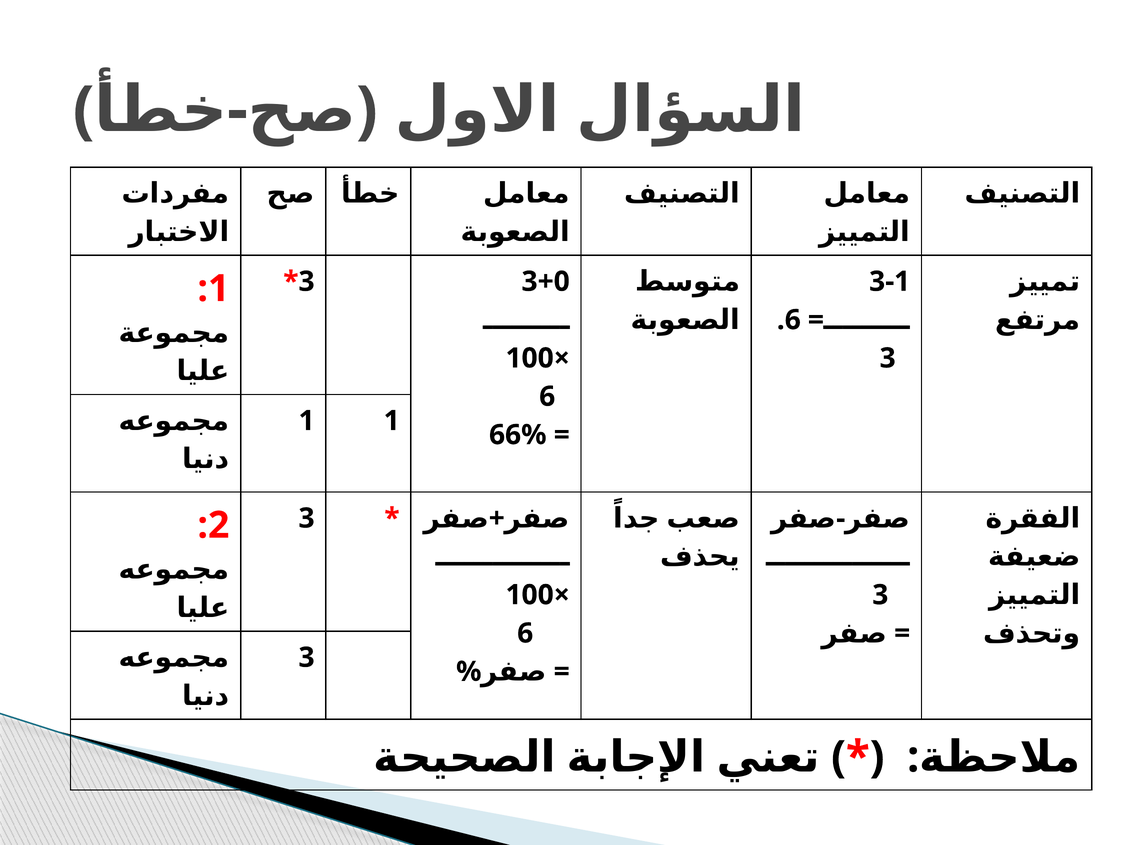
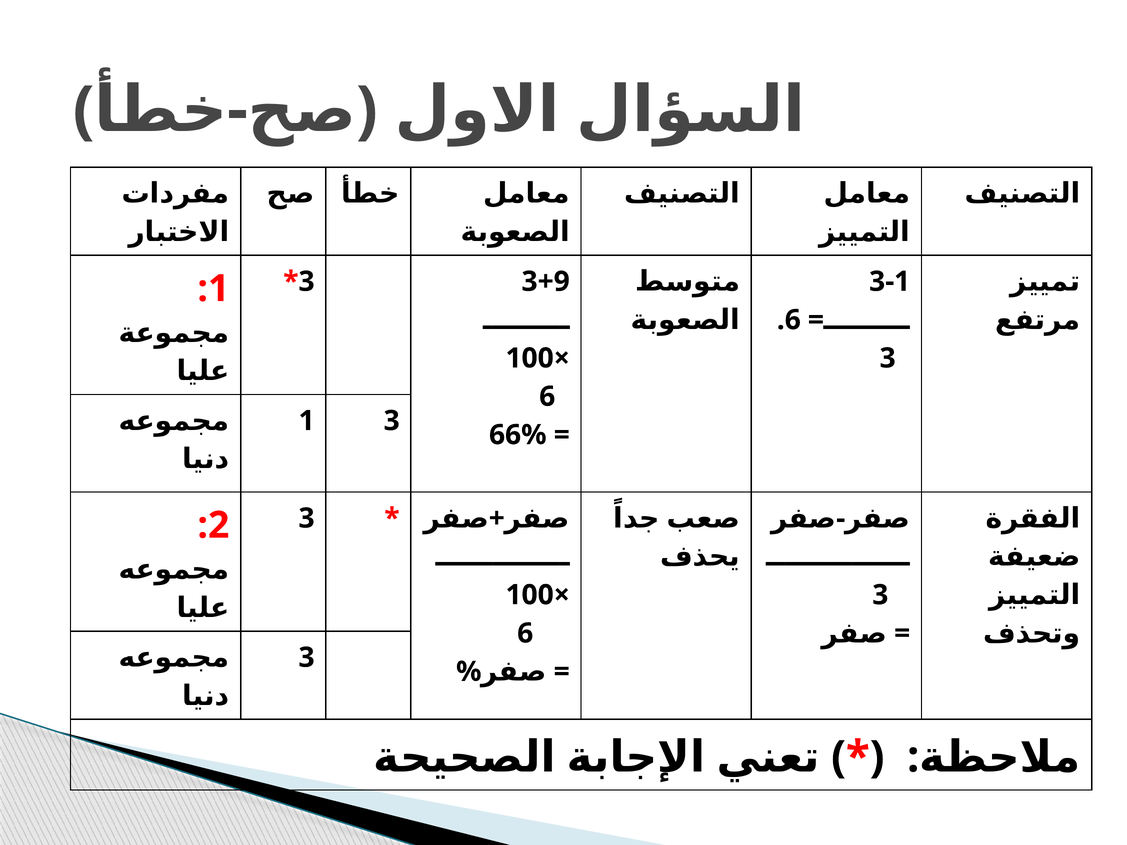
3+0: 3+0 -> 3+9 (546, 282)
1 1: 1 -> 3 (392, 421)
